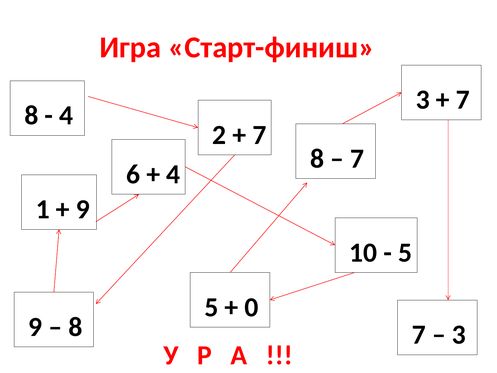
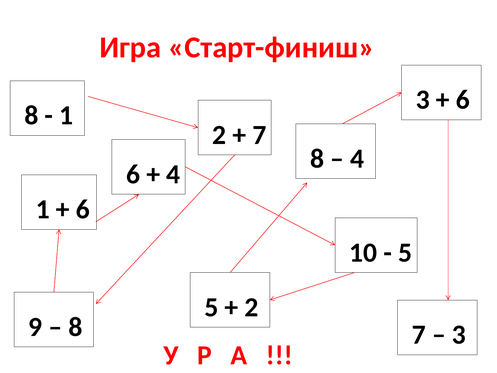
7: 7 -> 6 (463, 100)
4: 4 -> 1 (66, 115)
7: 7 -> 4 (357, 158)
9: 9 -> 6 (83, 209)
0: 0 -> 2 (252, 307)
